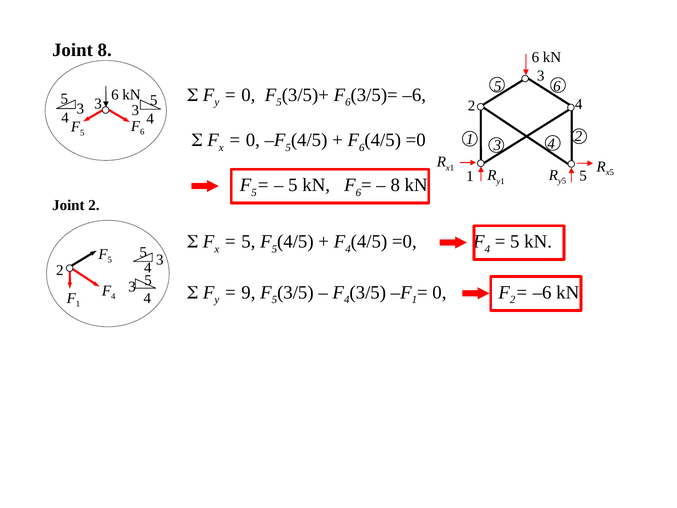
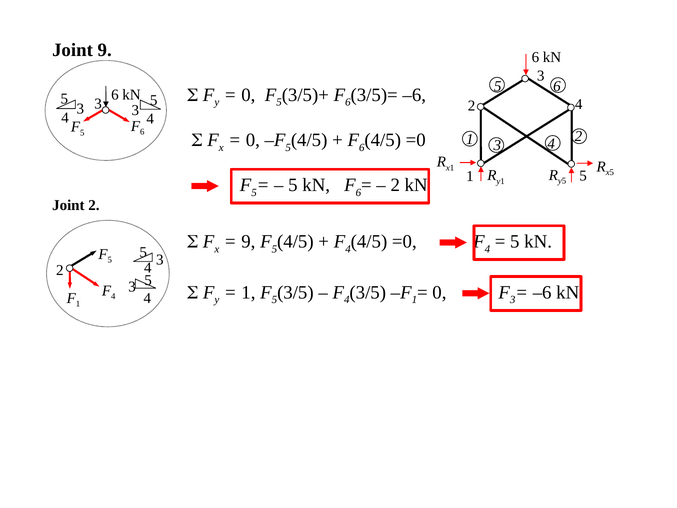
Joint 8: 8 -> 9 (105, 50)
8: 8 -> 2 (395, 185)
5: 5 -> 9 (248, 242)
2: 2 -> 3 (513, 300)
9: 9 -> 1 (248, 292)
